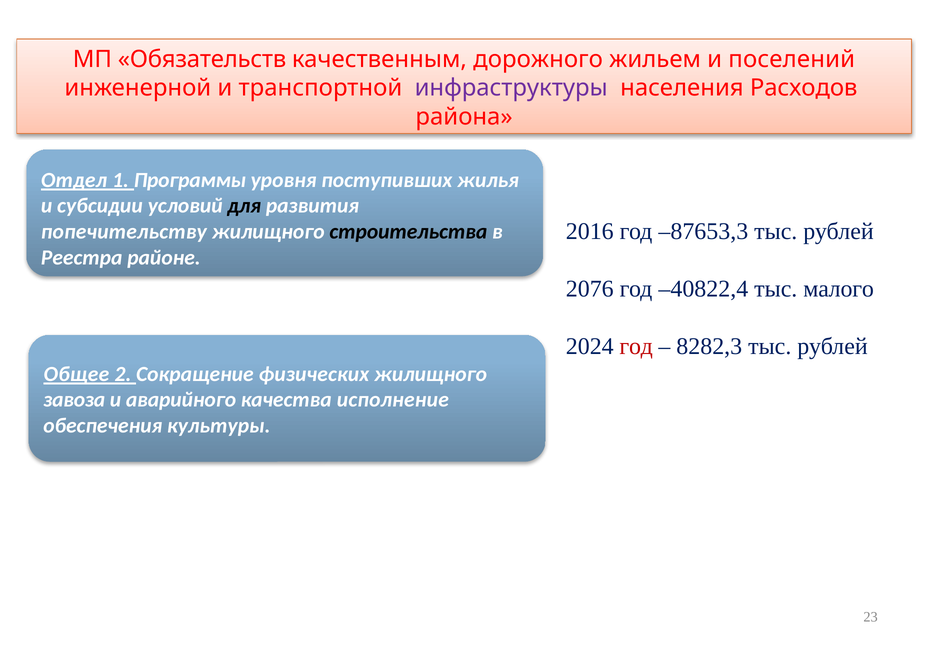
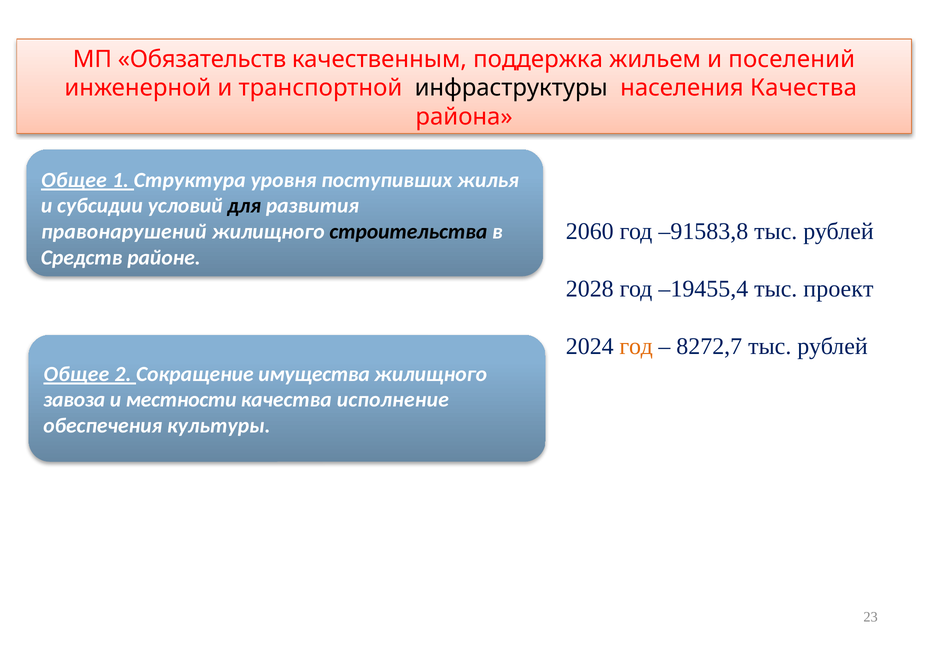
дорожного: дорожного -> поддержка (538, 59)
инфраструктуры colour: purple -> black (511, 88)
населения Расходов: Расходов -> Качества (804, 88)
Отдел: Отдел -> Общее (74, 180)
Программы: Программы -> Структура (190, 180)
2016: 2016 -> 2060 (590, 231)
–87653,3: –87653,3 -> –91583,8 (703, 231)
попечительству: попечительству -> правонарушений (124, 232)
Реестра: Реестра -> Средств (82, 257)
2076: 2076 -> 2028 (590, 289)
–40822,4: –40822,4 -> –19455,4 (703, 289)
малого: малого -> проект (838, 289)
год colour: red -> orange (636, 346)
8282,3: 8282,3 -> 8272,7 (709, 346)
физических: физических -> имущества (314, 374)
аварийного: аварийного -> местности (181, 400)
